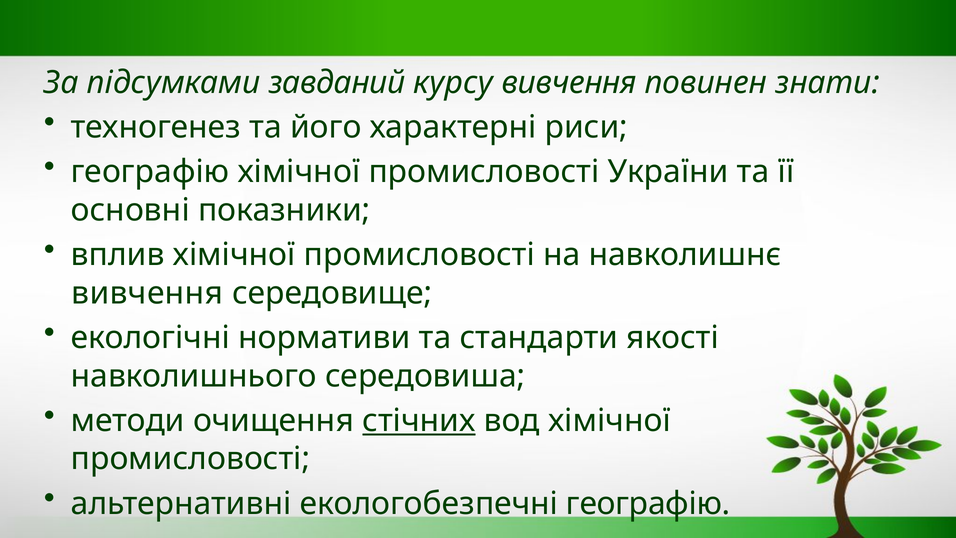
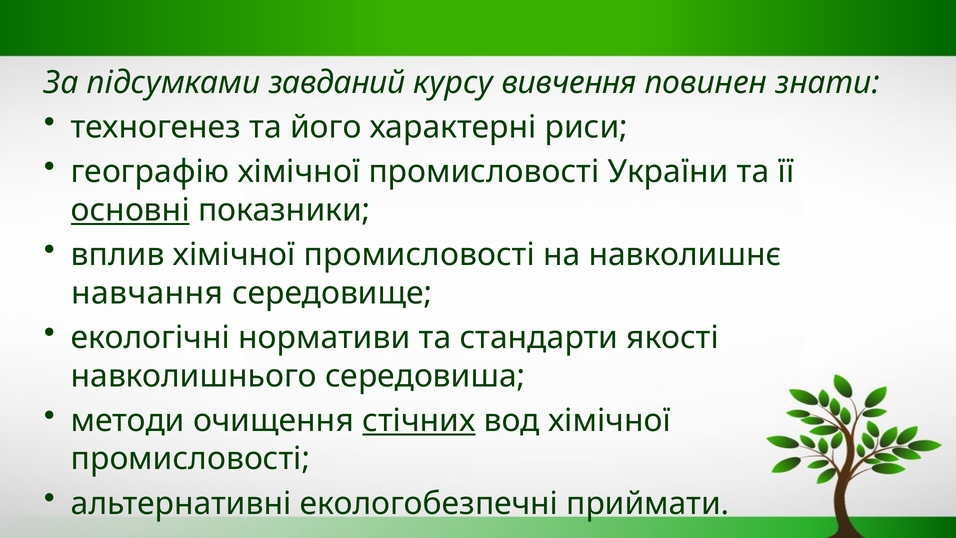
основні underline: none -> present (130, 210)
вивчення: вивчення -> навчання (147, 293)
екологобезпечні географію: географію -> приймати (648, 503)
